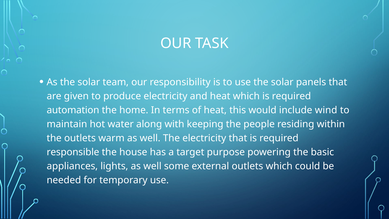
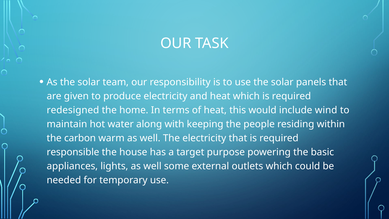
automation: automation -> redesigned (73, 110)
the outlets: outlets -> carbon (80, 138)
